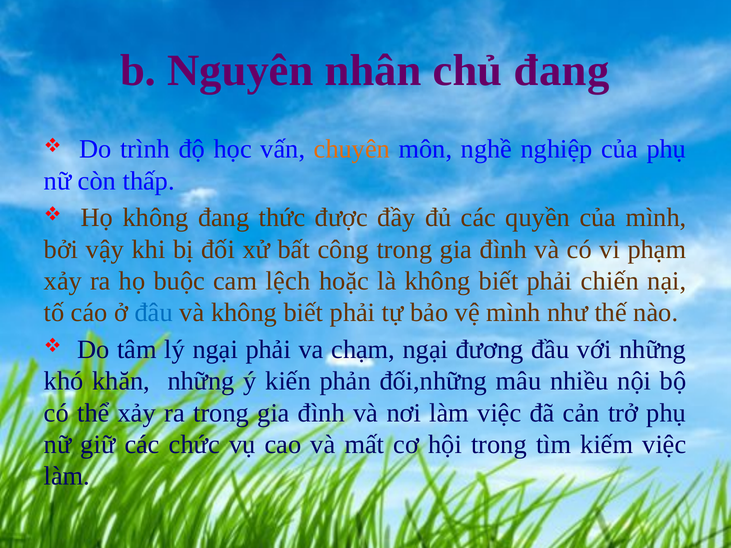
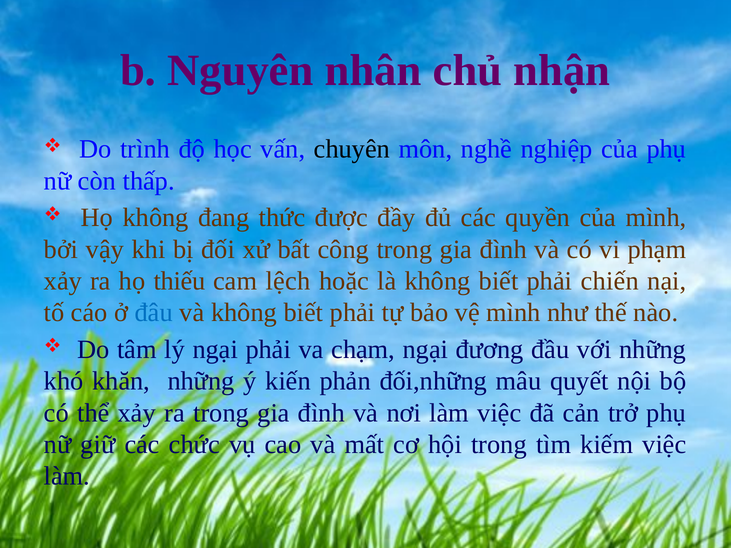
chủ đang: đang -> nhận (562, 71)
chuyên colour: orange -> black (352, 149)
buộc: buộc -> thiếu (179, 281)
nhiều: nhiều -> quyết (579, 381)
